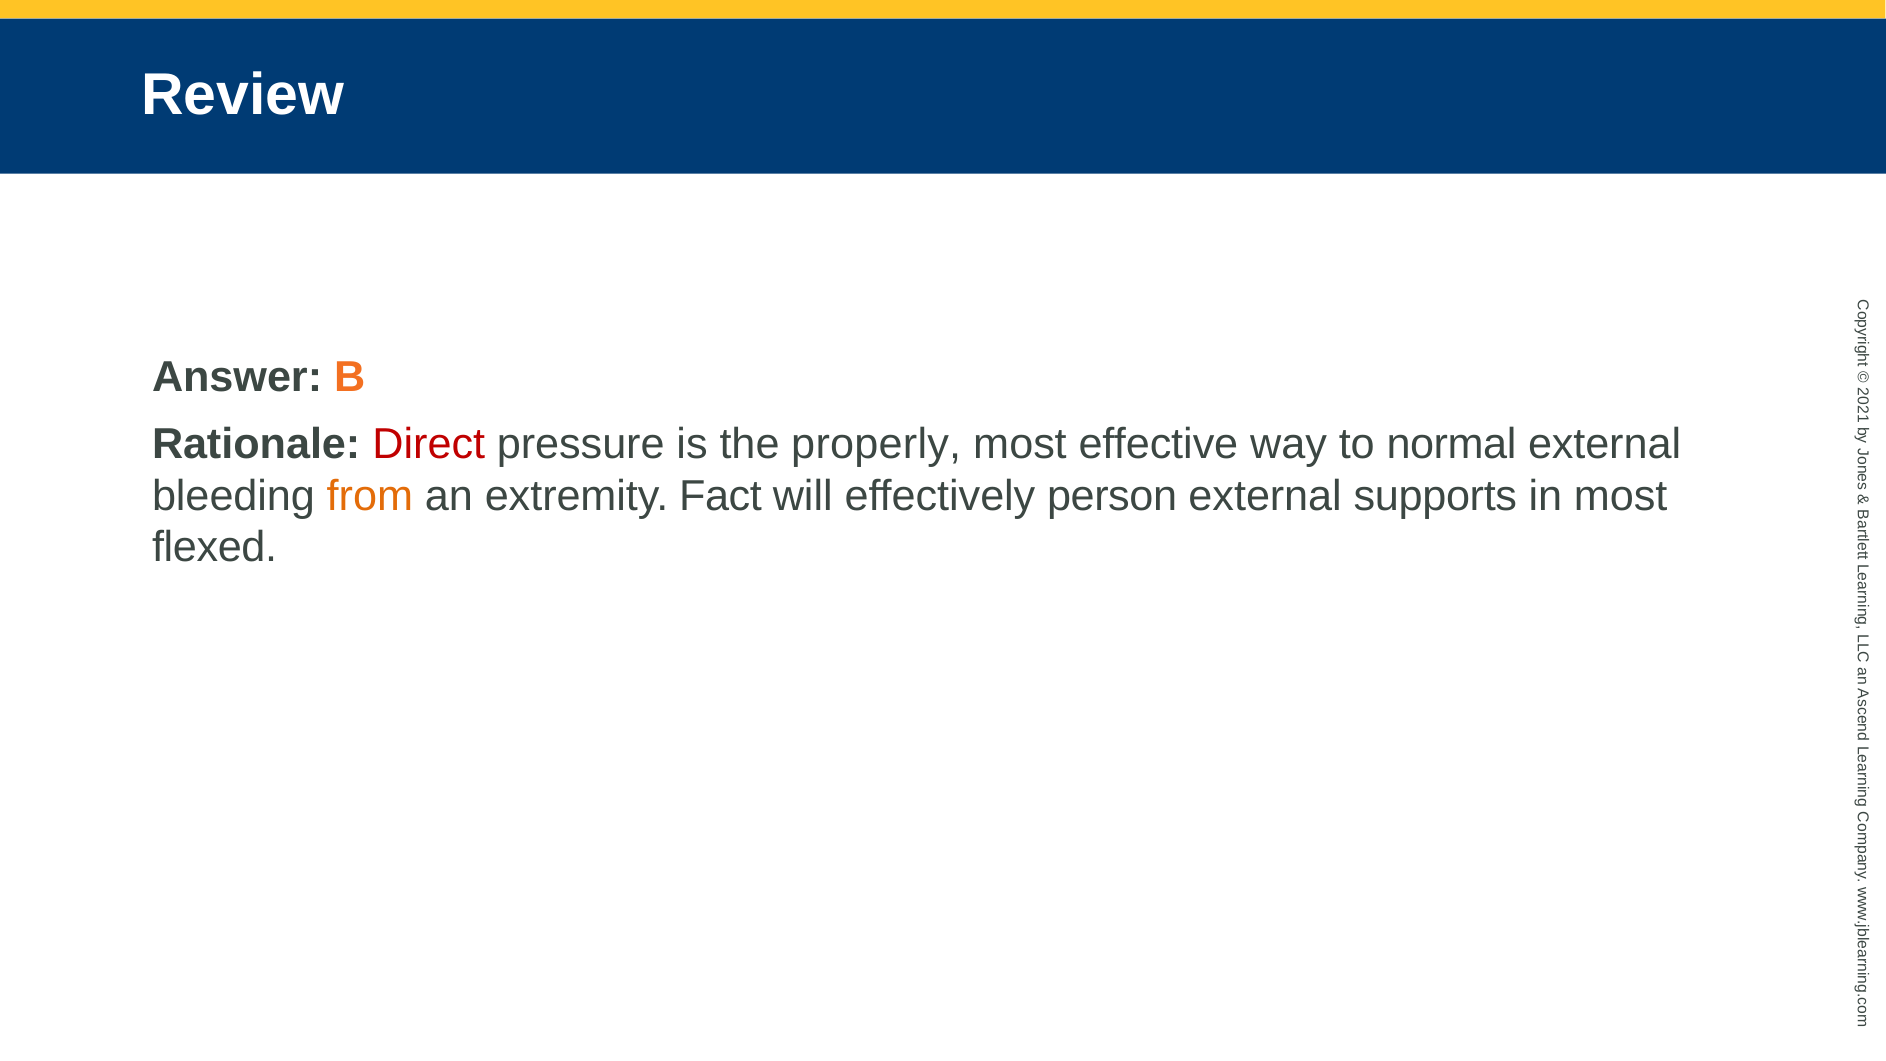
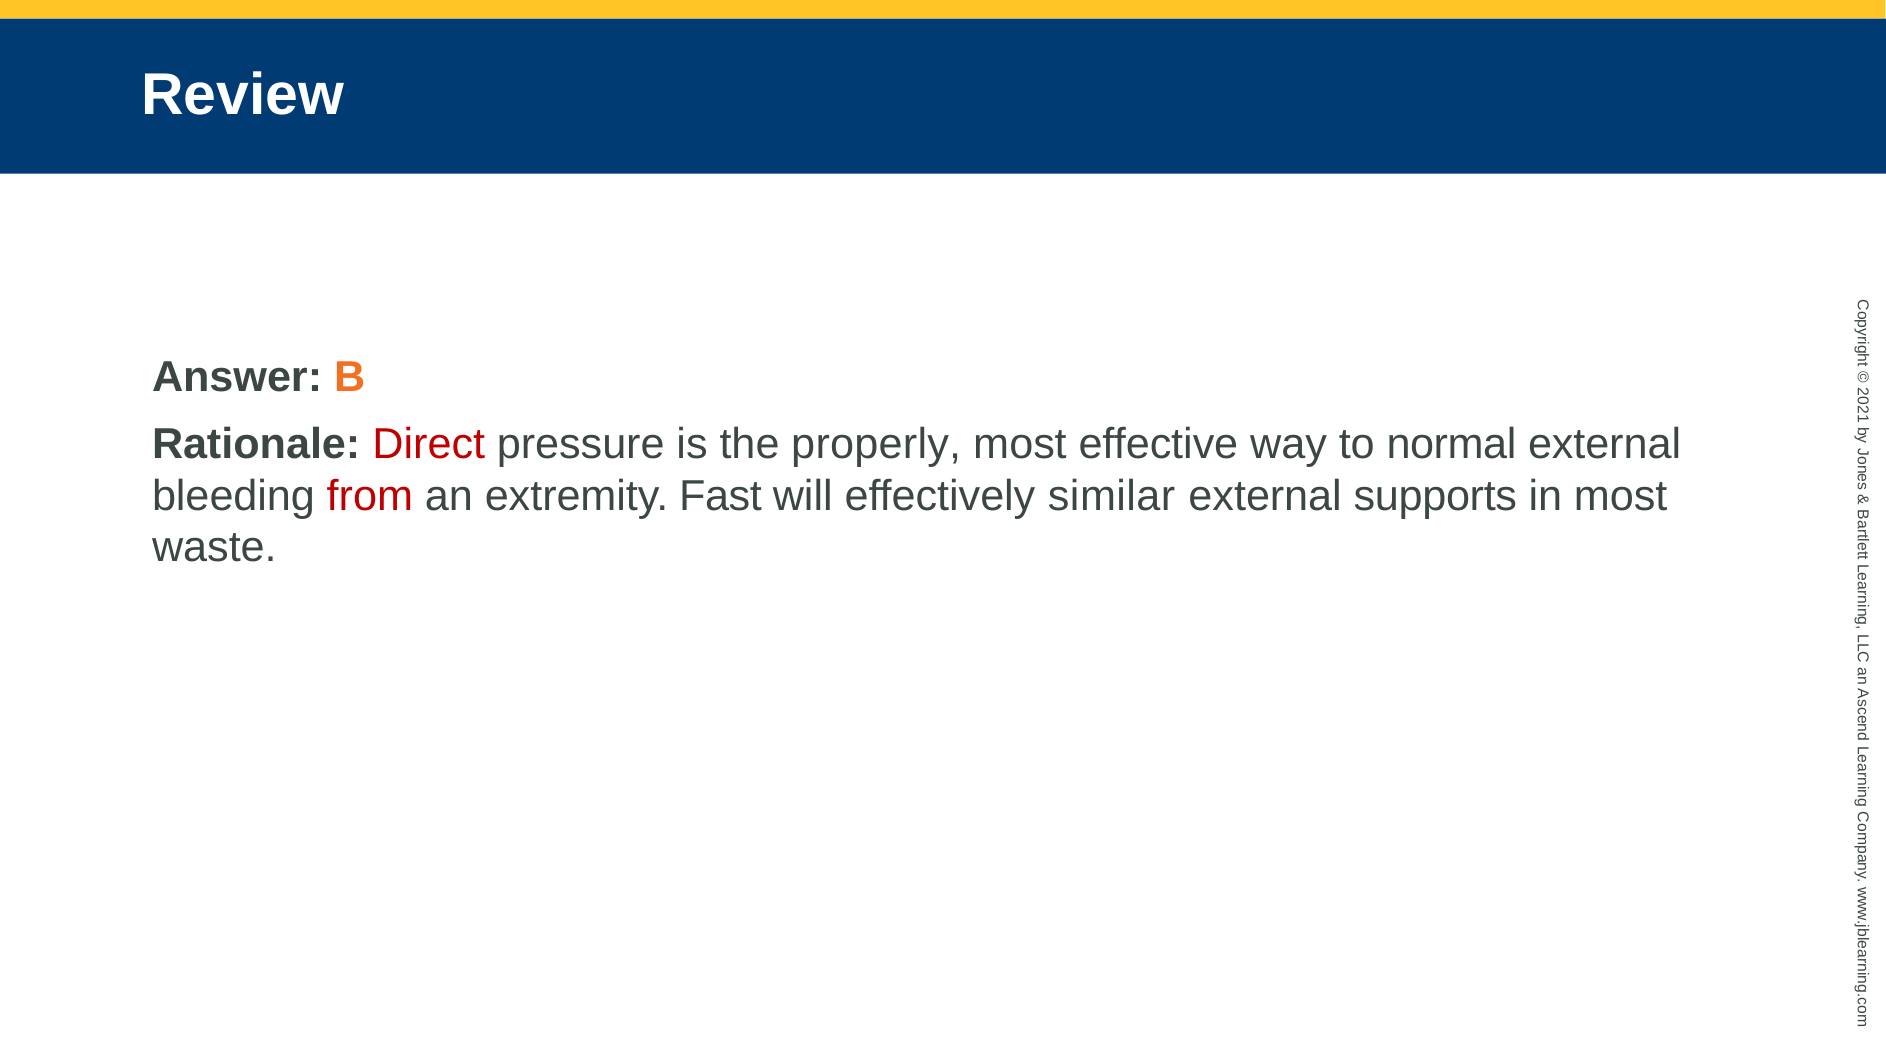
from colour: orange -> red (370, 496)
Fact: Fact -> Fast (720, 496)
person: person -> similar (1112, 496)
flexed: flexed -> waste (214, 548)
